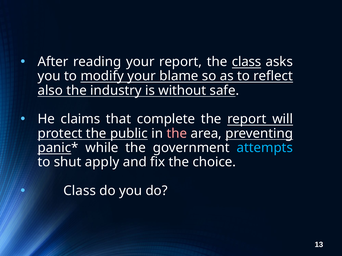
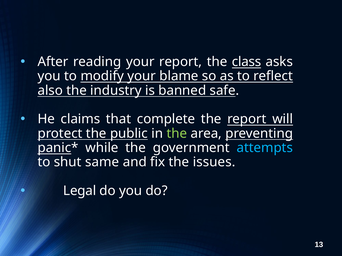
without: without -> banned (182, 91)
the colour: pink -> light green (177, 134)
apply: apply -> same (102, 162)
choice: choice -> issues (214, 162)
Class: Class -> Legal (80, 191)
